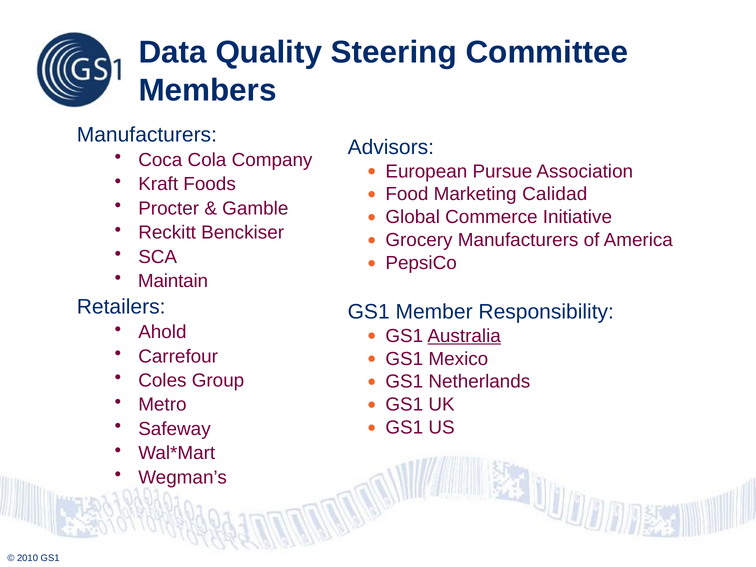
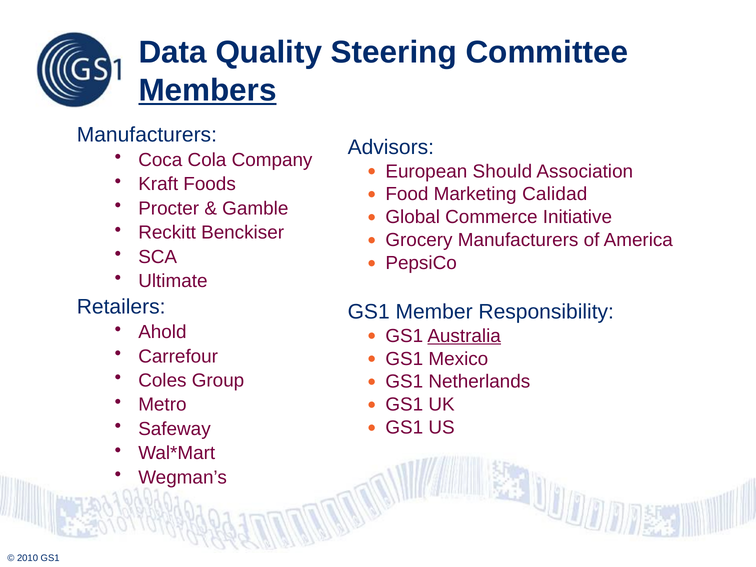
Members underline: none -> present (208, 90)
Pursue: Pursue -> Should (502, 171)
Maintain: Maintain -> Ultimate (173, 281)
